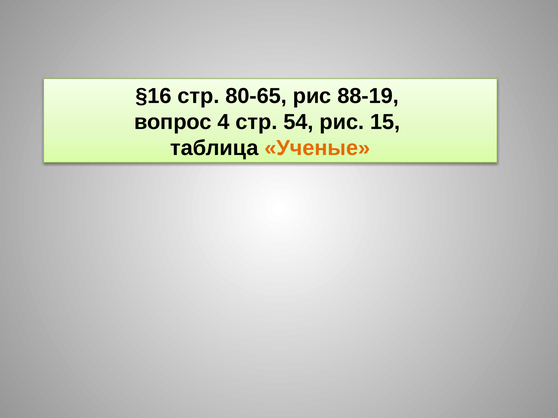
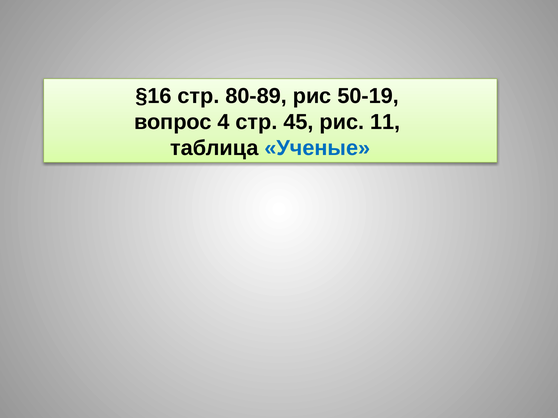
80-65: 80-65 -> 80-89 (256, 96)
88-19: 88-19 -> 50-19 (368, 96)
54: 54 -> 45 (298, 122)
15: 15 -> 11 (385, 122)
Ученые colour: orange -> blue (317, 148)
